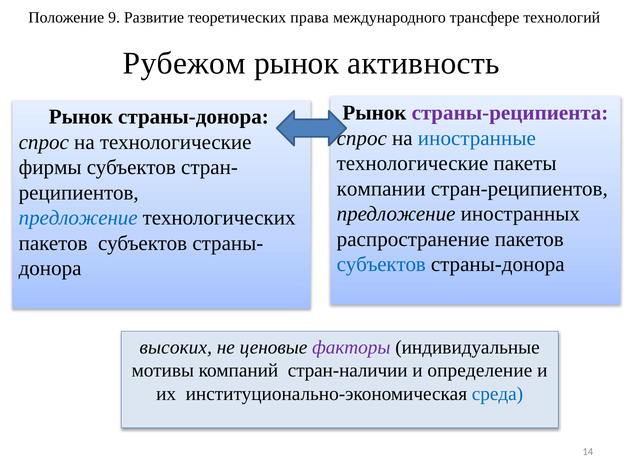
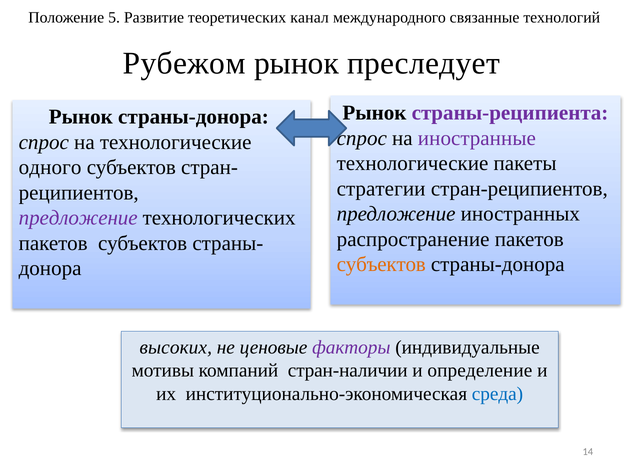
9: 9 -> 5 (114, 18)
права: права -> канал (310, 18)
трансфере: трансфере -> связанные (485, 18)
активность: активность -> преследует (424, 63)
иностранные colour: blue -> purple (477, 138)
фирмы: фирмы -> одного (50, 168)
компании: компании -> стратегии (381, 189)
предложение colour: blue -> purple (78, 218)
субъектов colour: blue -> orange (381, 264)
